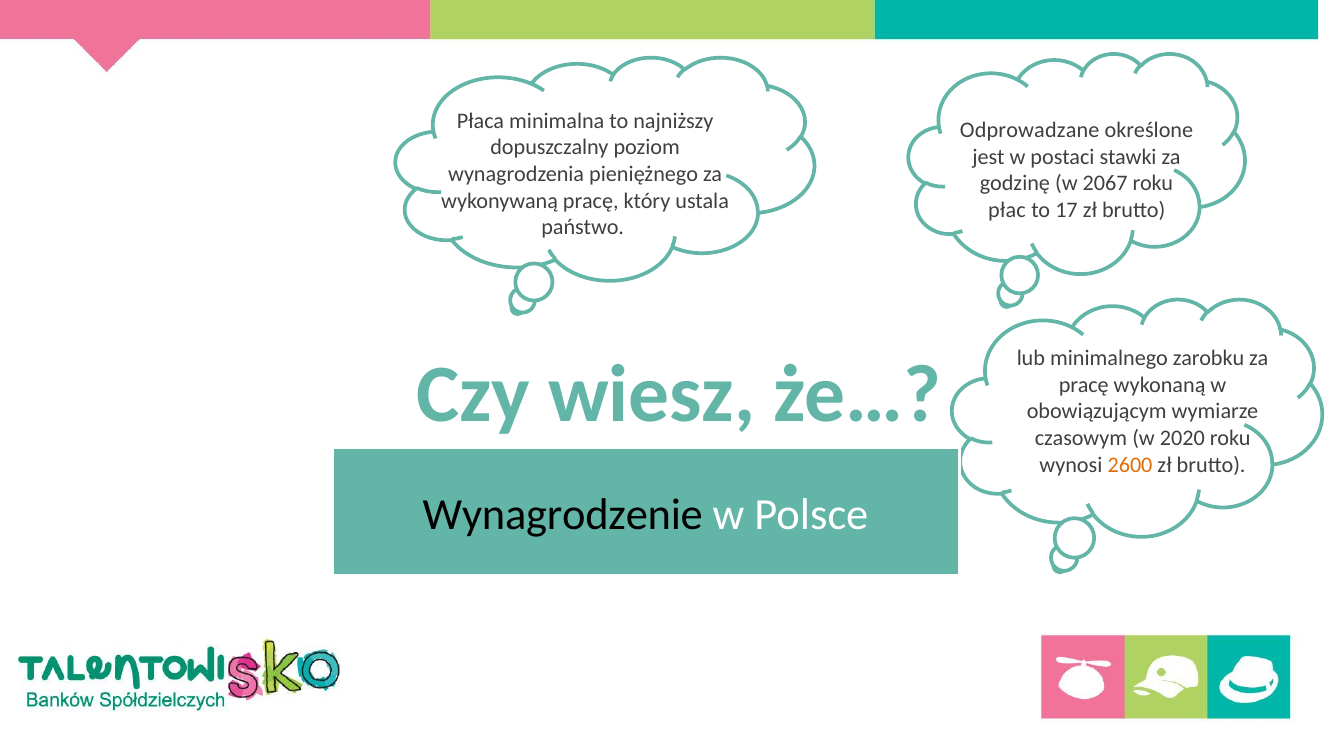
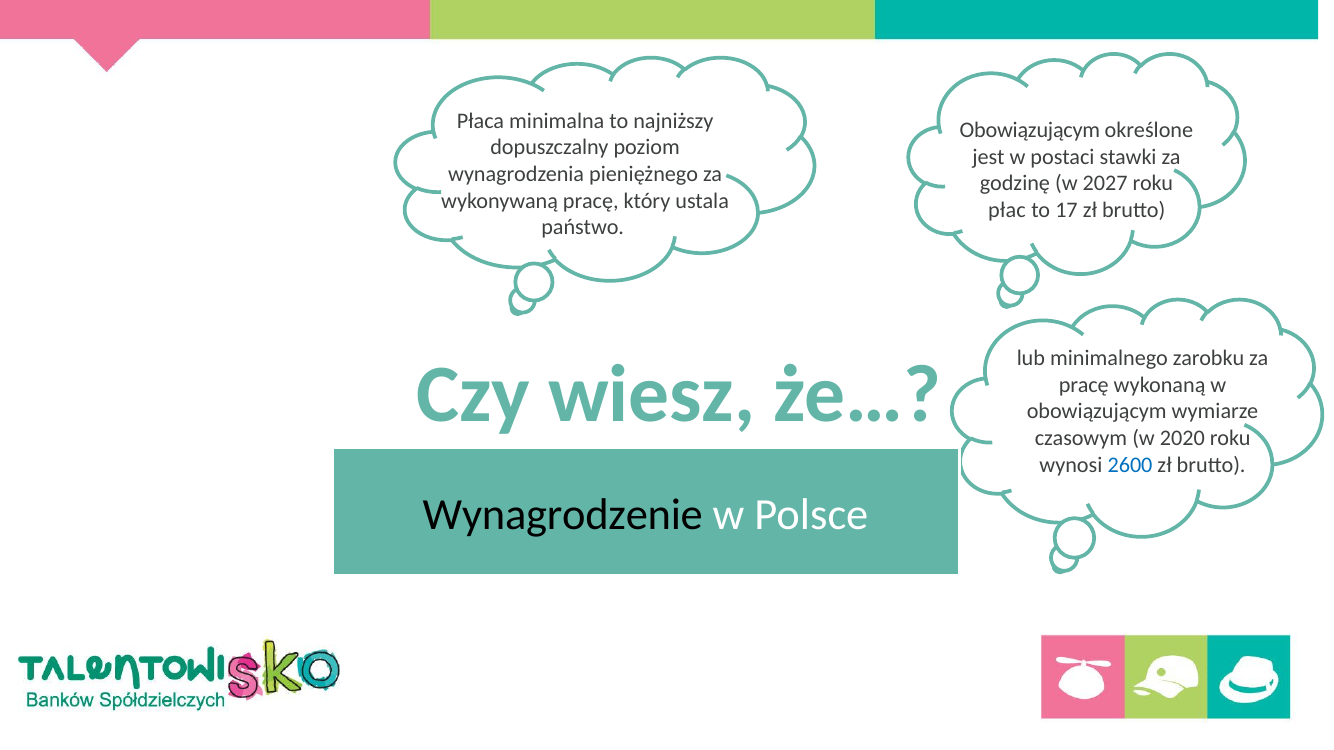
Odprowadzane: Odprowadzane -> Obowiązującym (1030, 130)
2067: 2067 -> 2027 (1105, 184)
2600 colour: orange -> blue (1130, 465)
